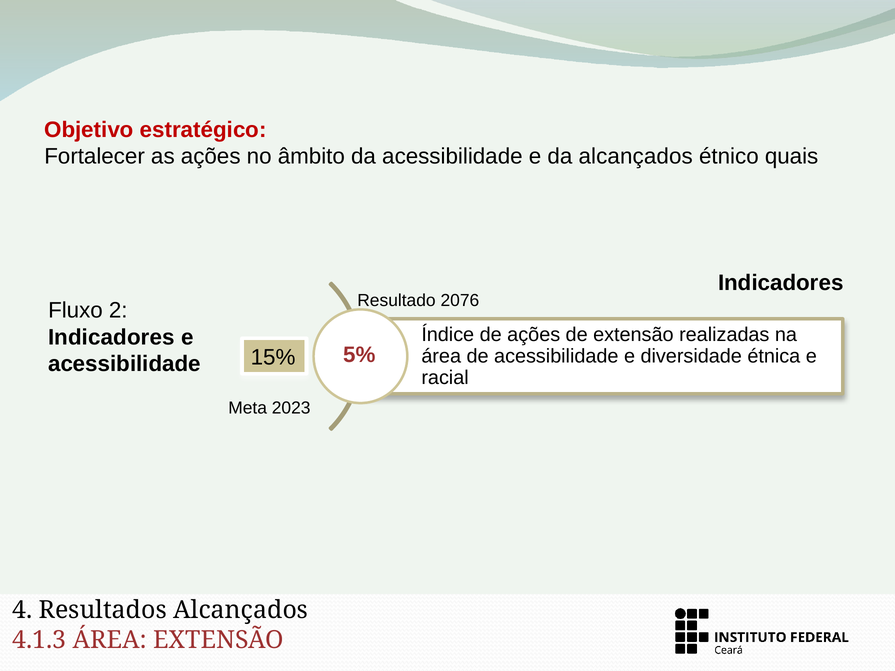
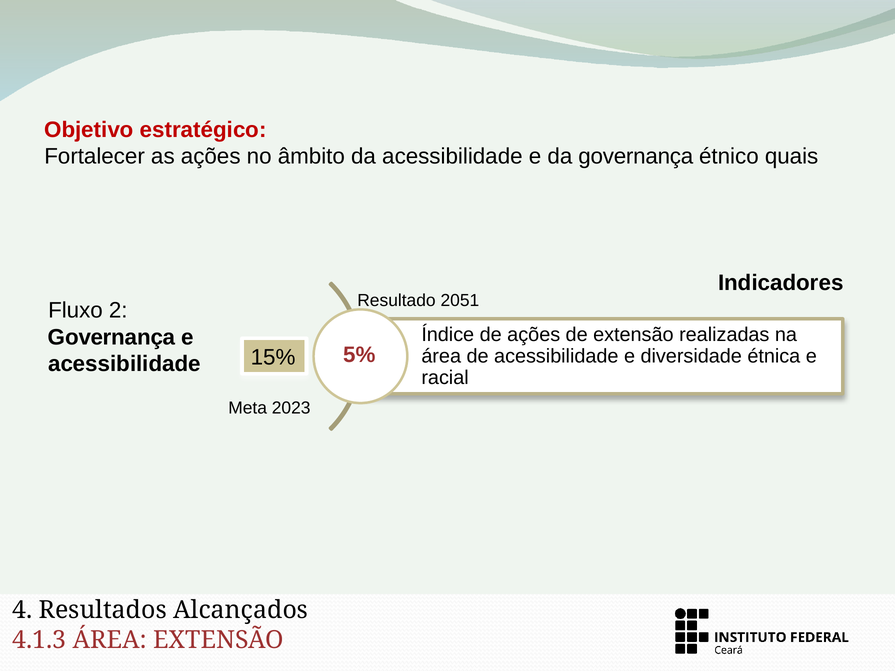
da alcançados: alcançados -> governança (636, 157)
2076: 2076 -> 2051 (460, 301)
Indicadores: Indicadores -> Governança (112, 337)
